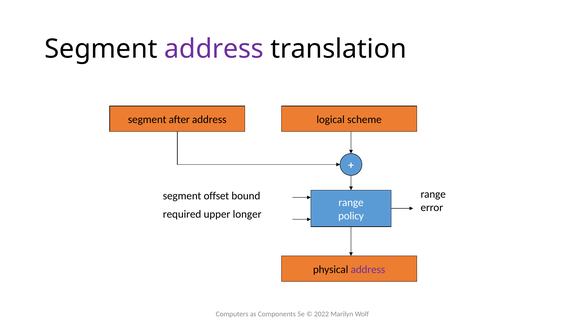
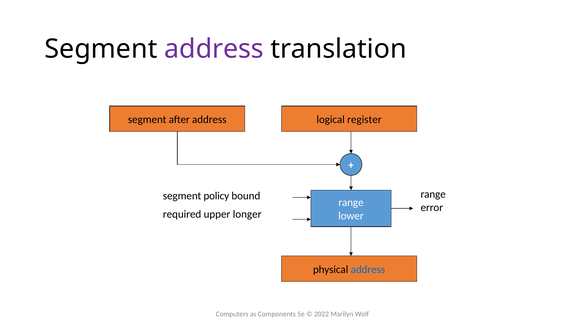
scheme: scheme -> register (364, 120)
offset: offset -> policy (216, 196)
policy: policy -> lower (351, 216)
address colour: purple -> blue (368, 269)
